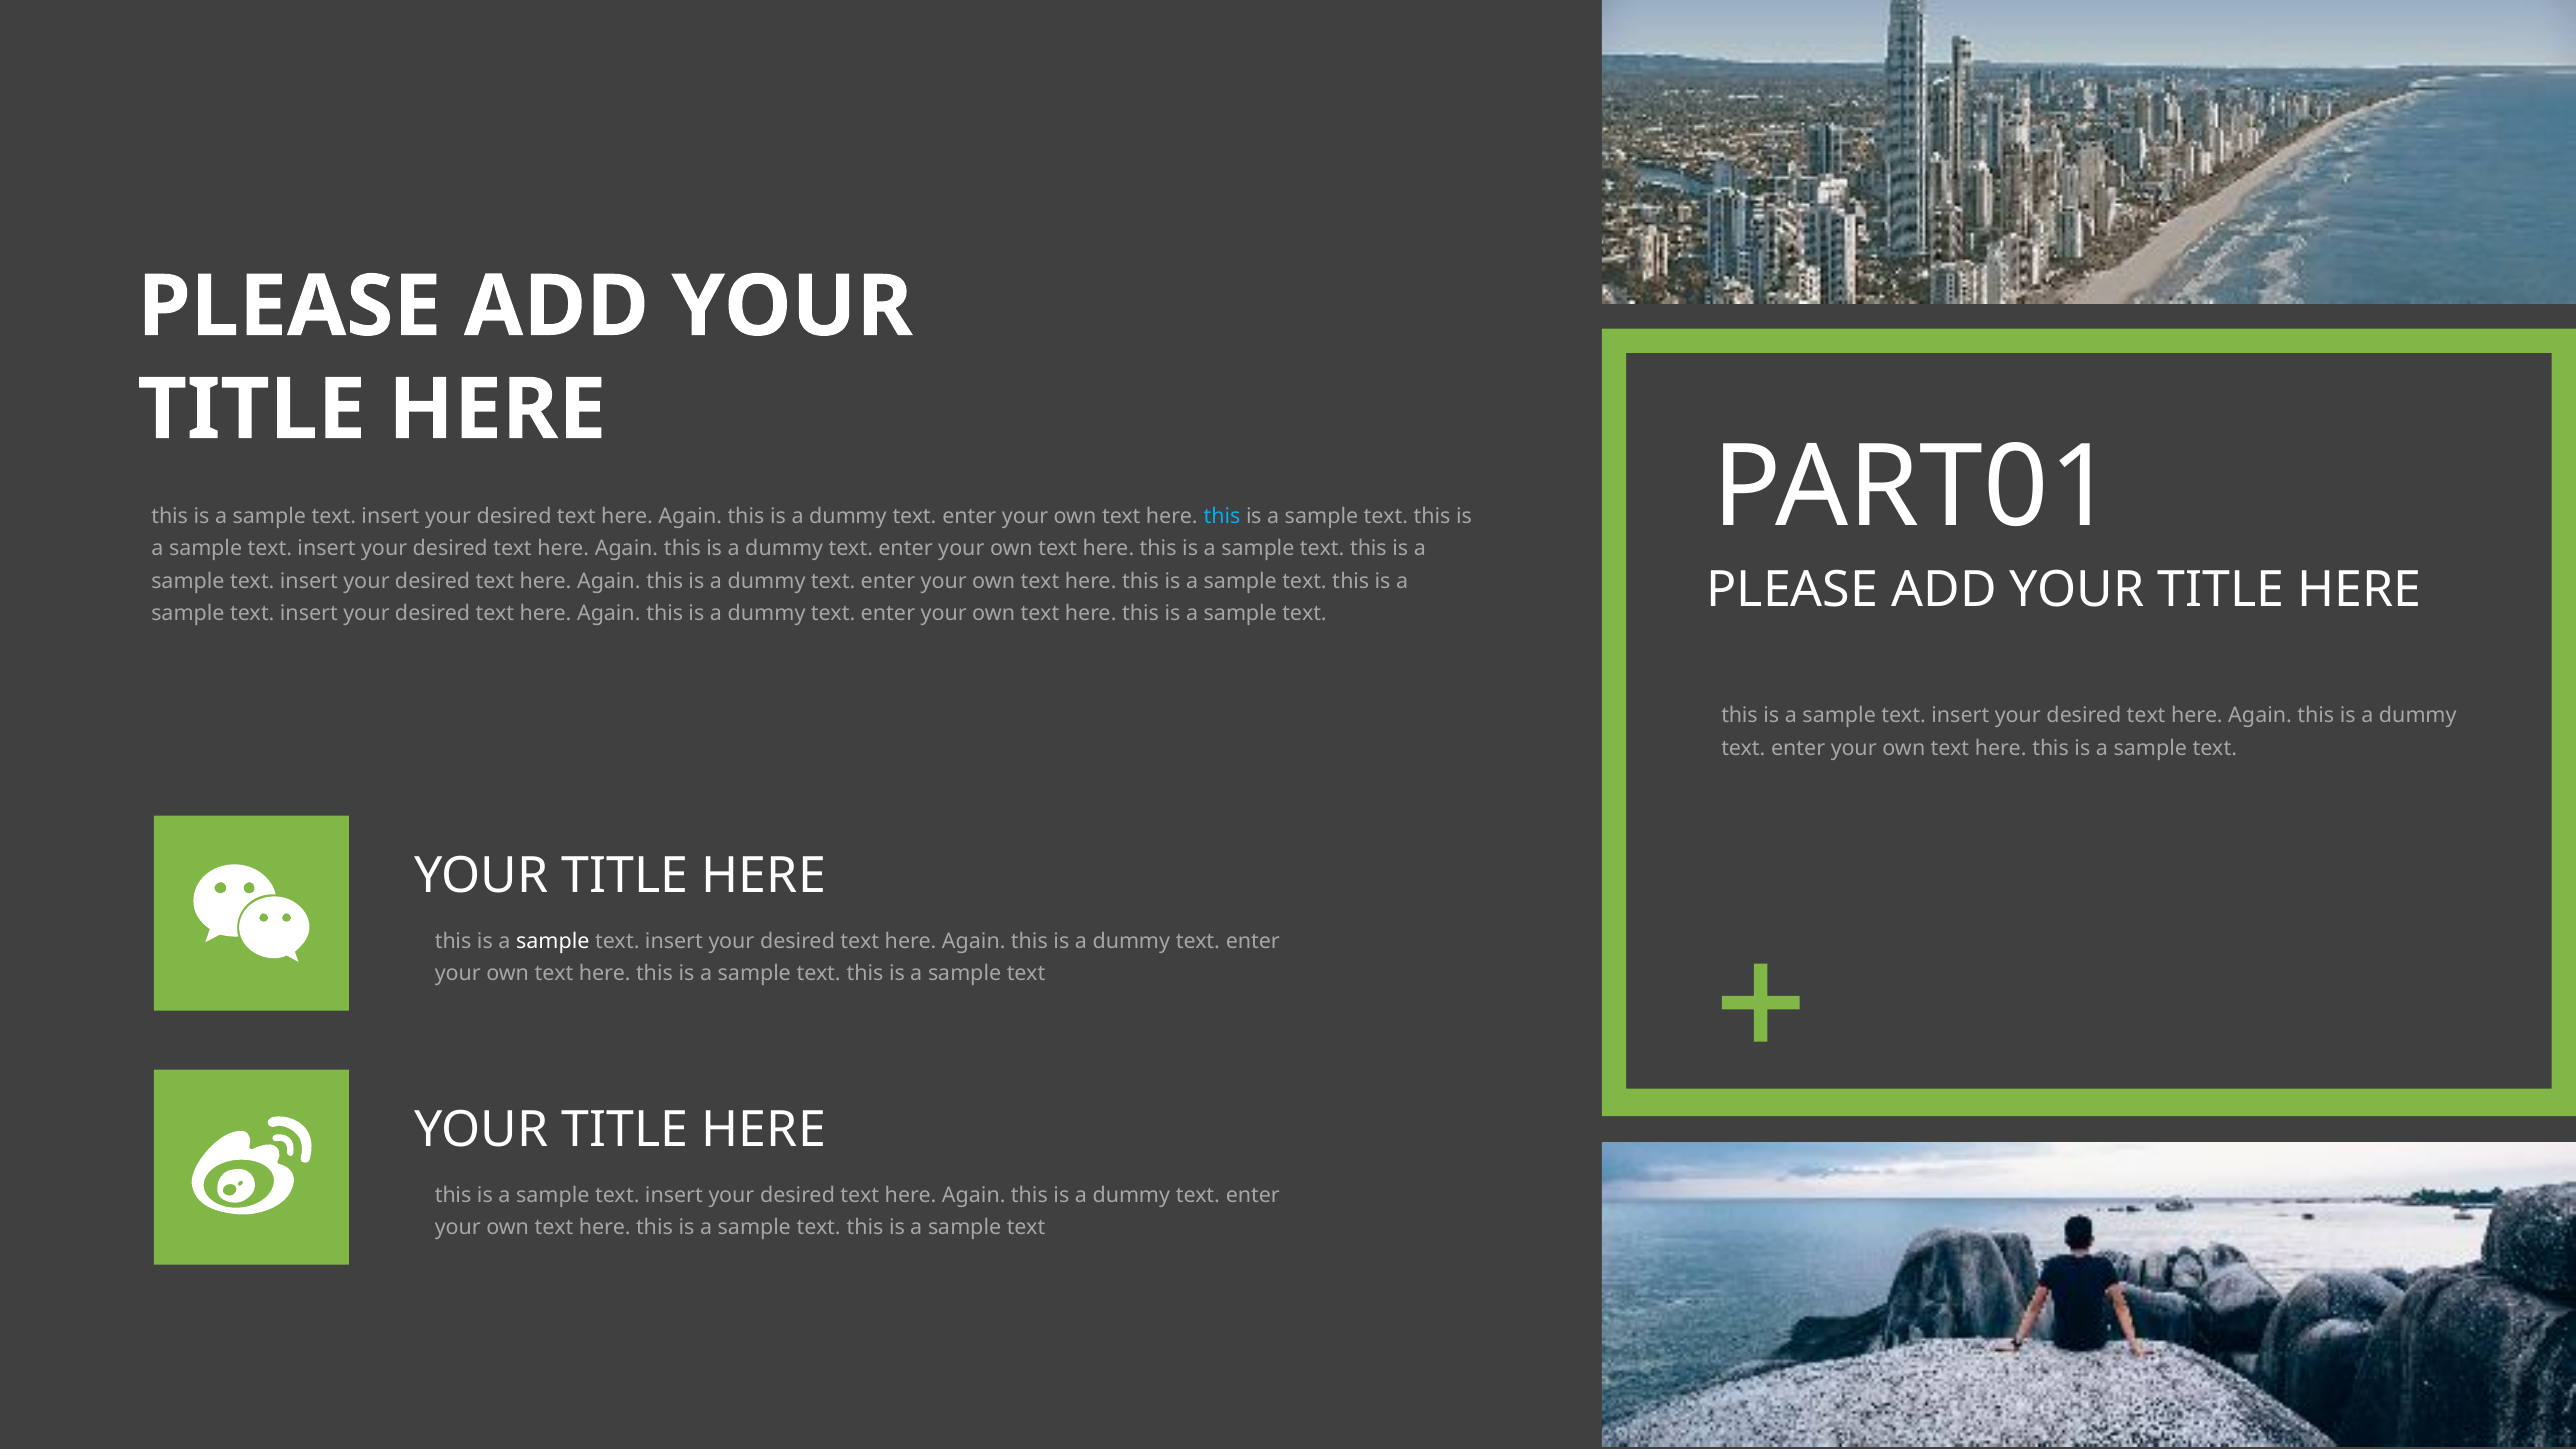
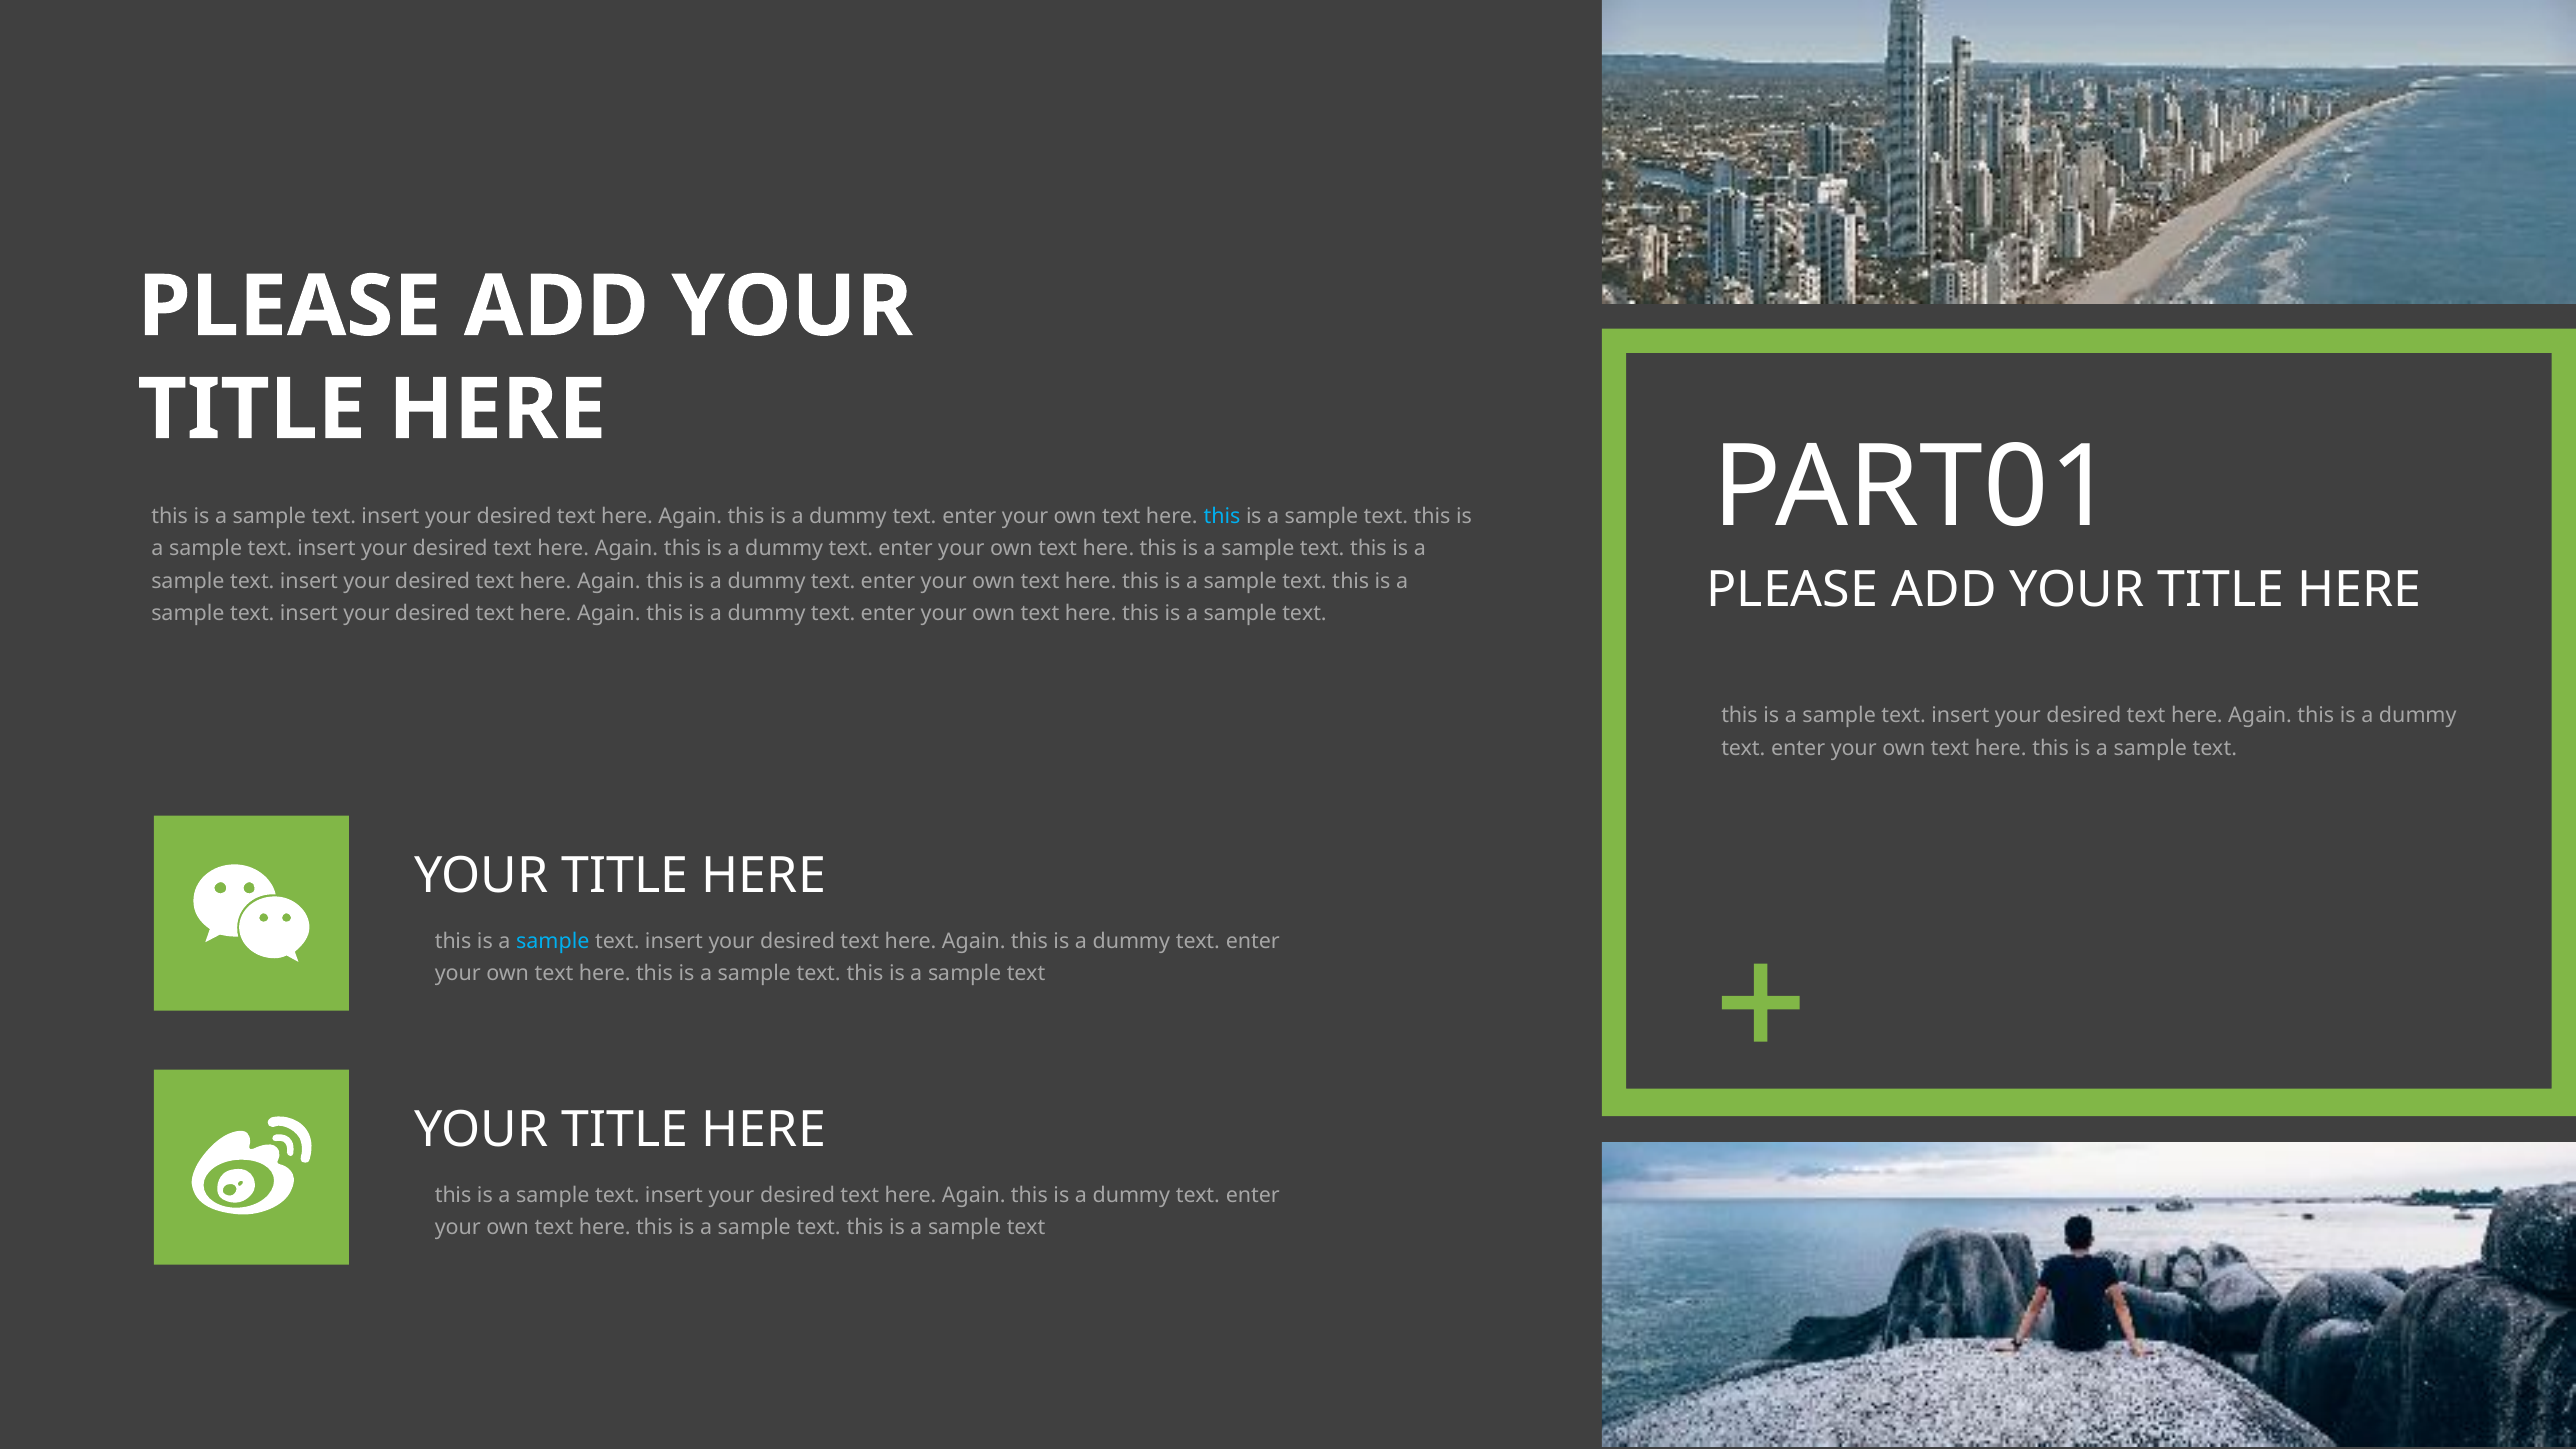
sample colour: white -> light blue (553, 941)
